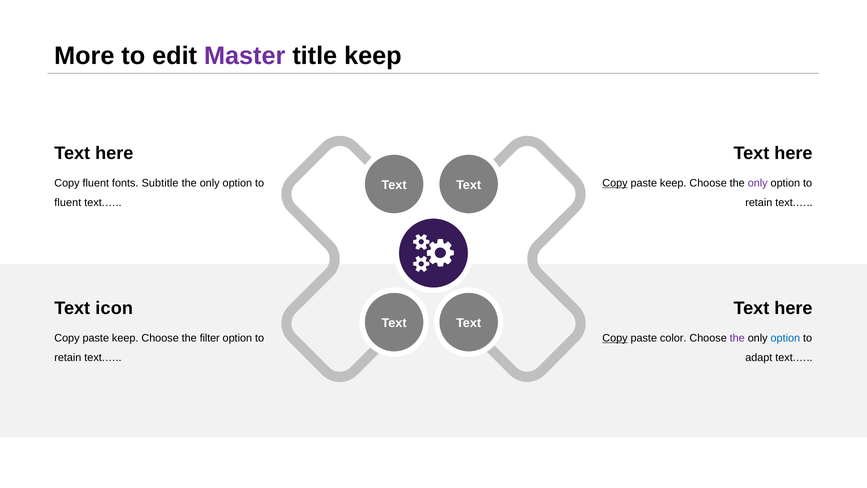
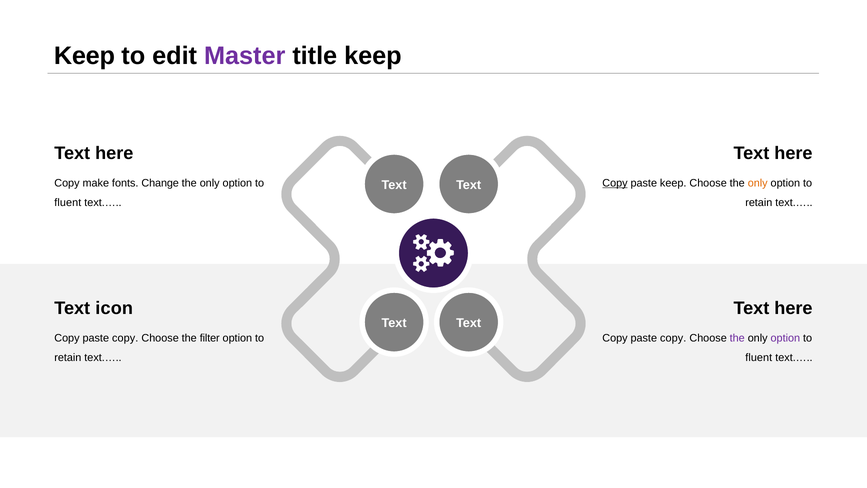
More: More -> Keep (84, 56)
Copy fluent: fluent -> make (96, 183)
Subtitle: Subtitle -> Change (160, 183)
only colour: purple -> orange (758, 183)
keep: keep -> copy (125, 338)
Copy underline: present -> none (615, 338)
color: color -> copy (673, 338)
option colour: blue -> purple (785, 338)
adapt: adapt -> fluent (759, 357)
